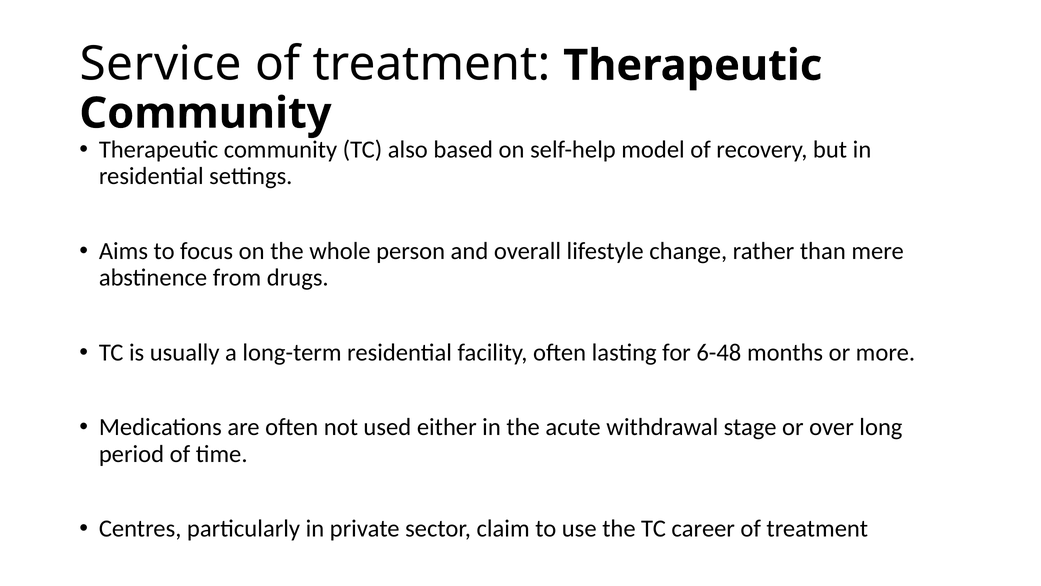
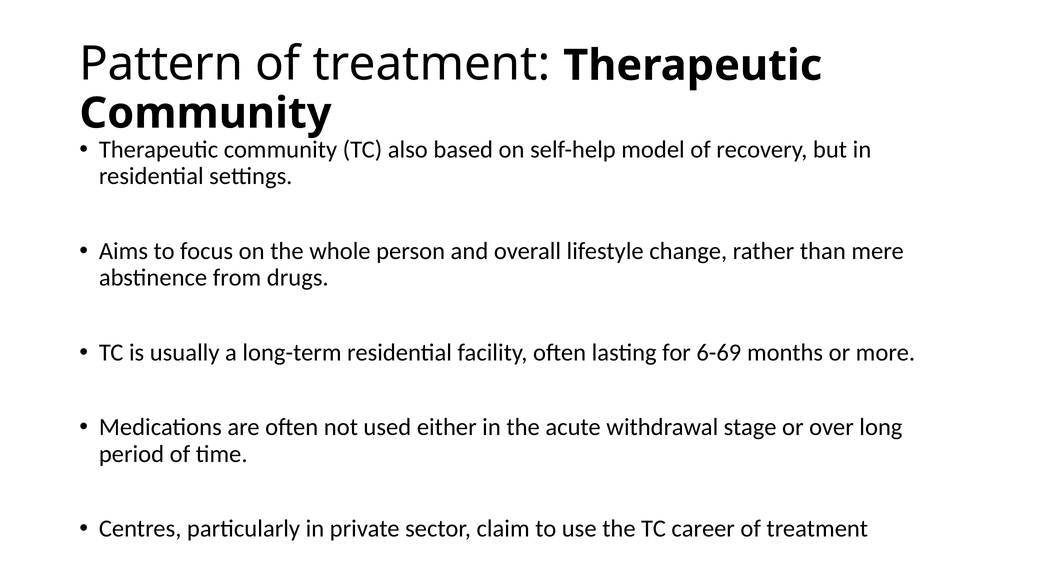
Service: Service -> Pattern (161, 64)
6-48: 6-48 -> 6-69 (719, 352)
